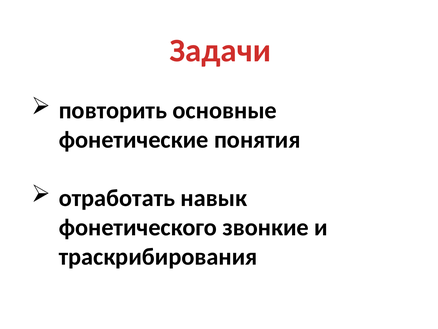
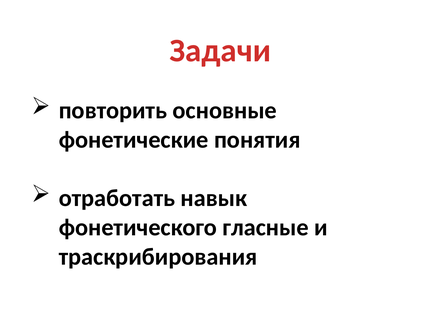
звонкие: звонкие -> гласные (266, 227)
